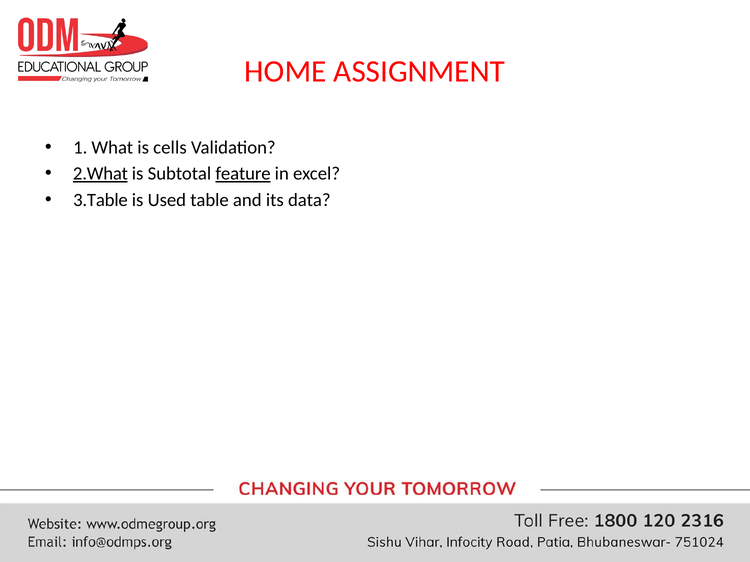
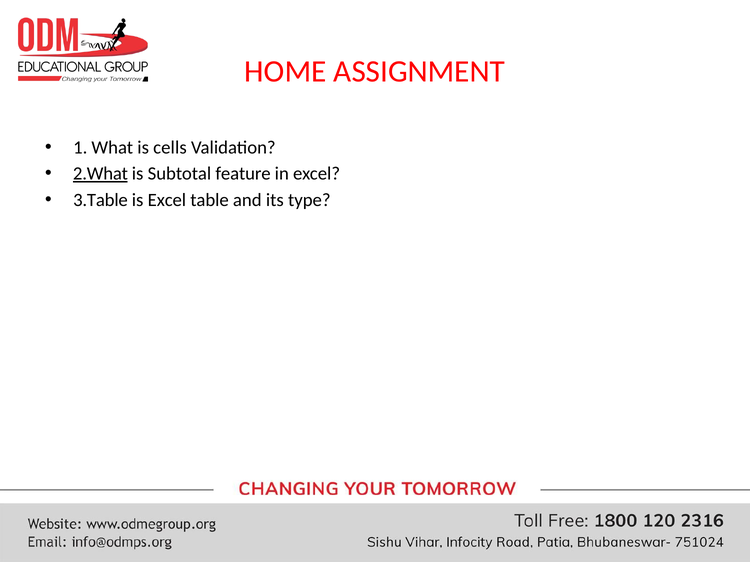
feature underline: present -> none (243, 174)
is Used: Used -> Excel (167, 200)
data: data -> type (309, 200)
